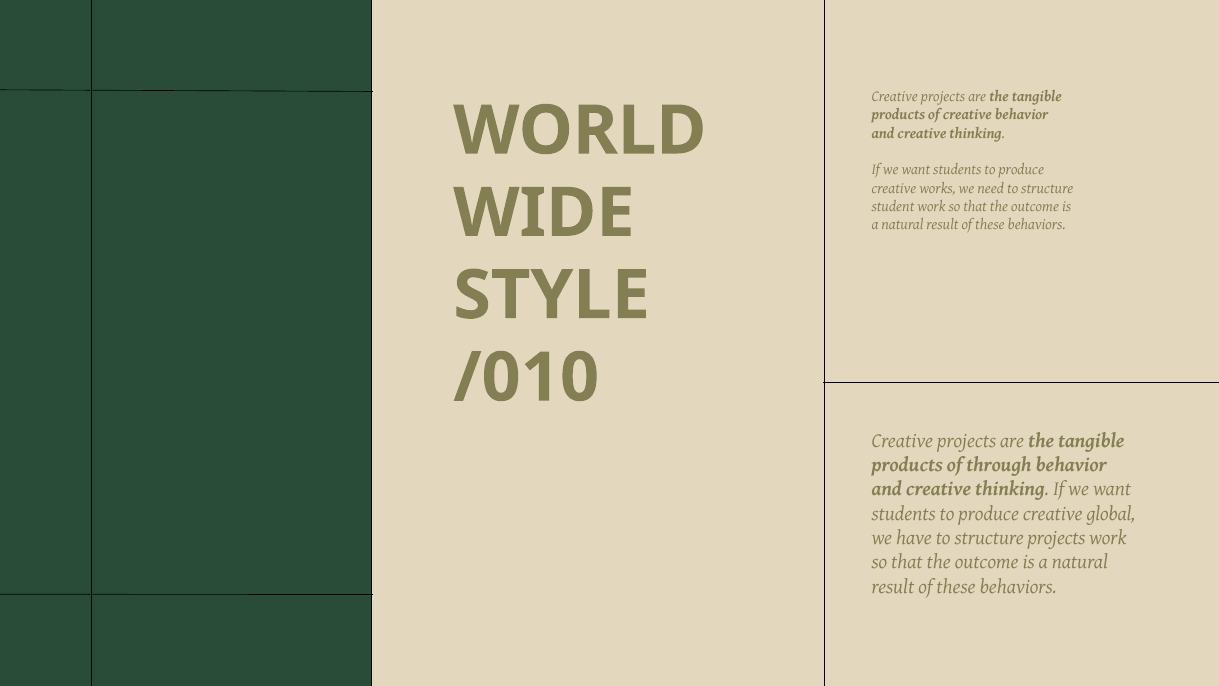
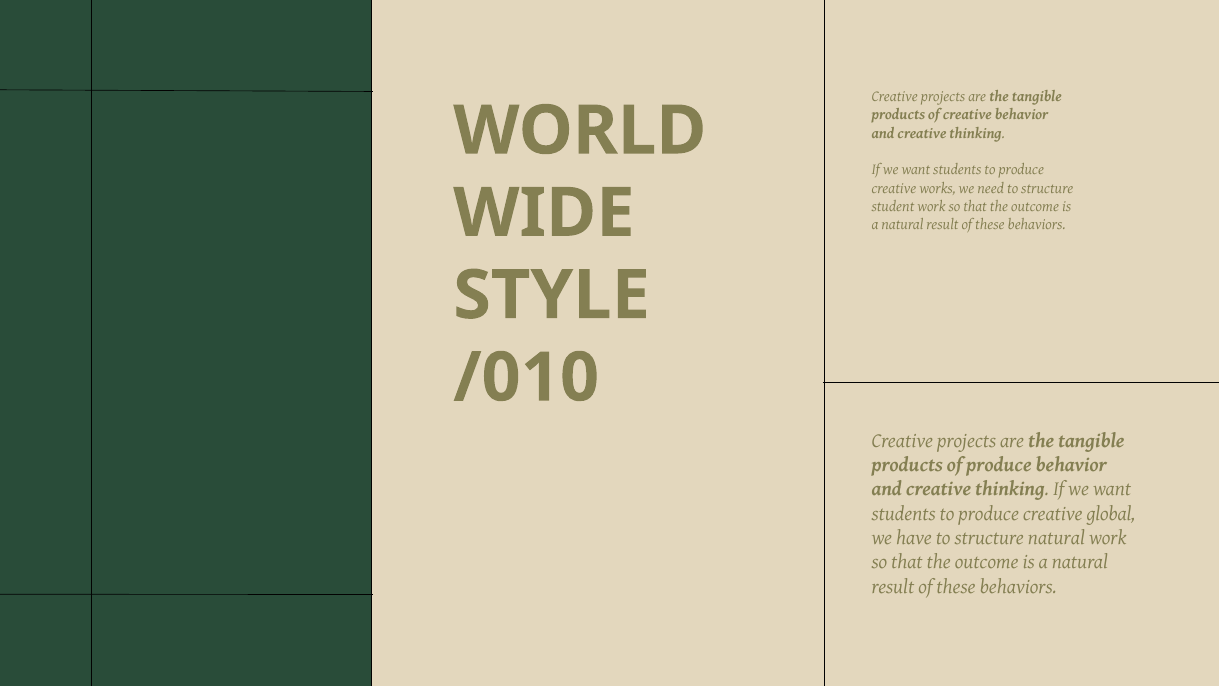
of through: through -> produce (999, 464)
structure projects: projects -> natural (1056, 538)
